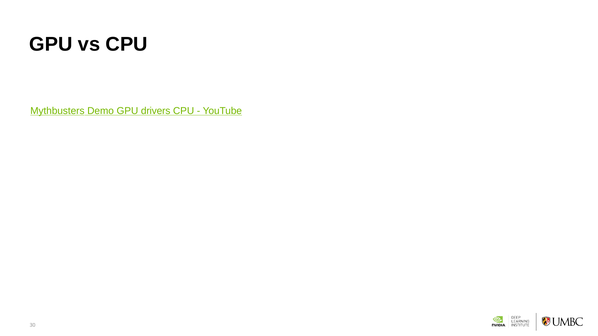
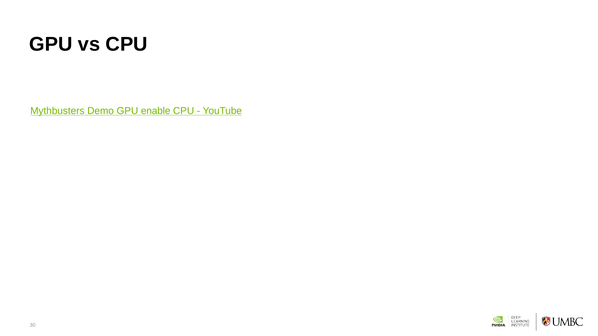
drivers: drivers -> enable (156, 111)
